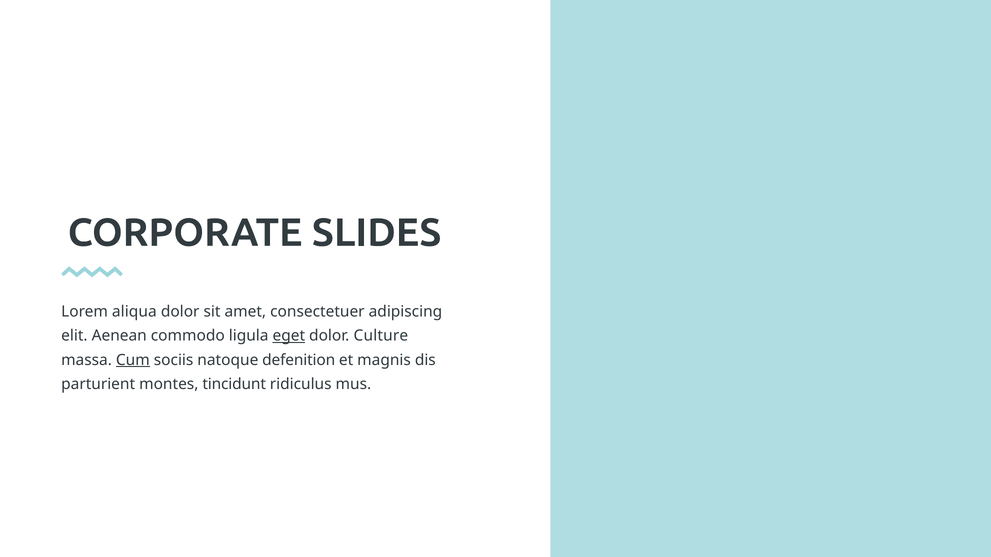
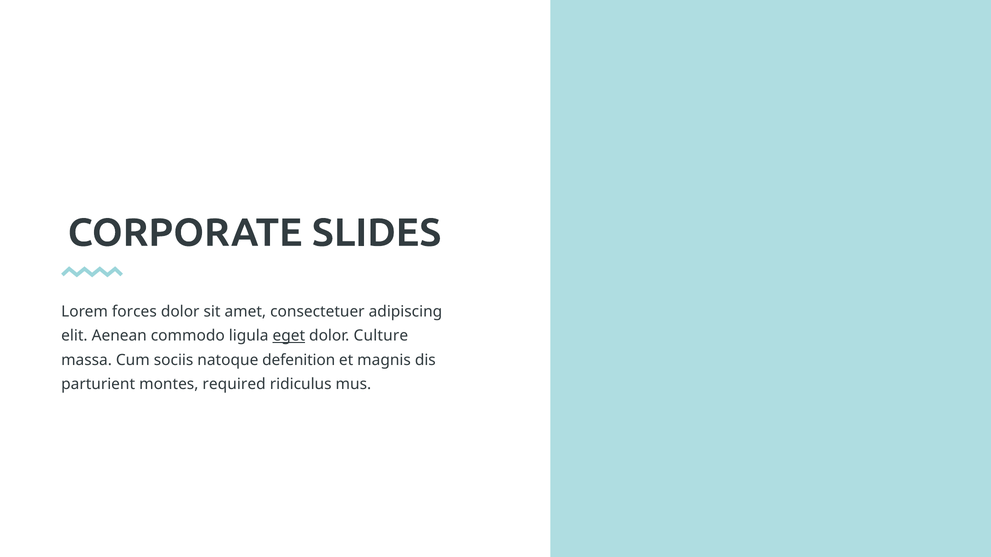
aliqua: aliqua -> forces (134, 312)
Cum underline: present -> none (133, 360)
tincidunt: tincidunt -> required (234, 384)
